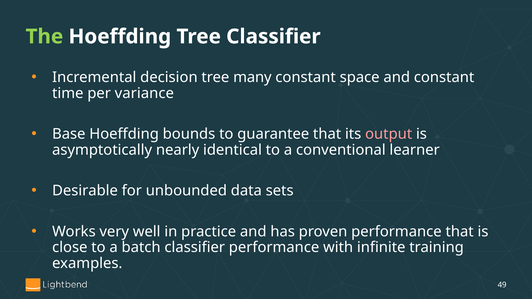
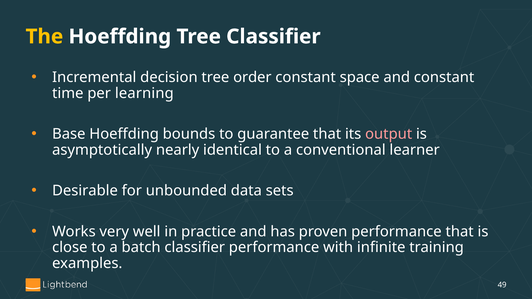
The colour: light green -> yellow (44, 37)
many: many -> order (252, 77)
variance: variance -> learning (144, 93)
